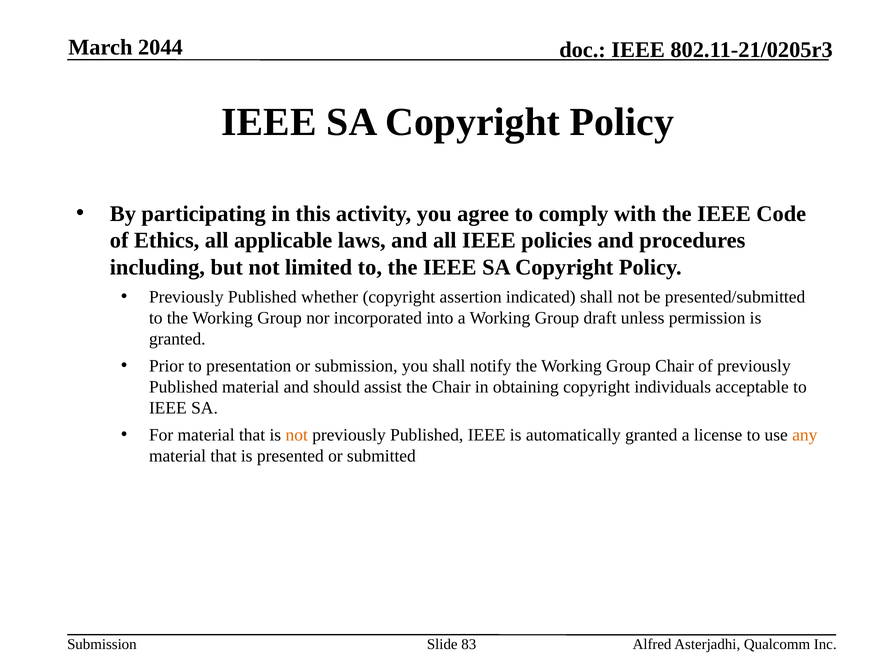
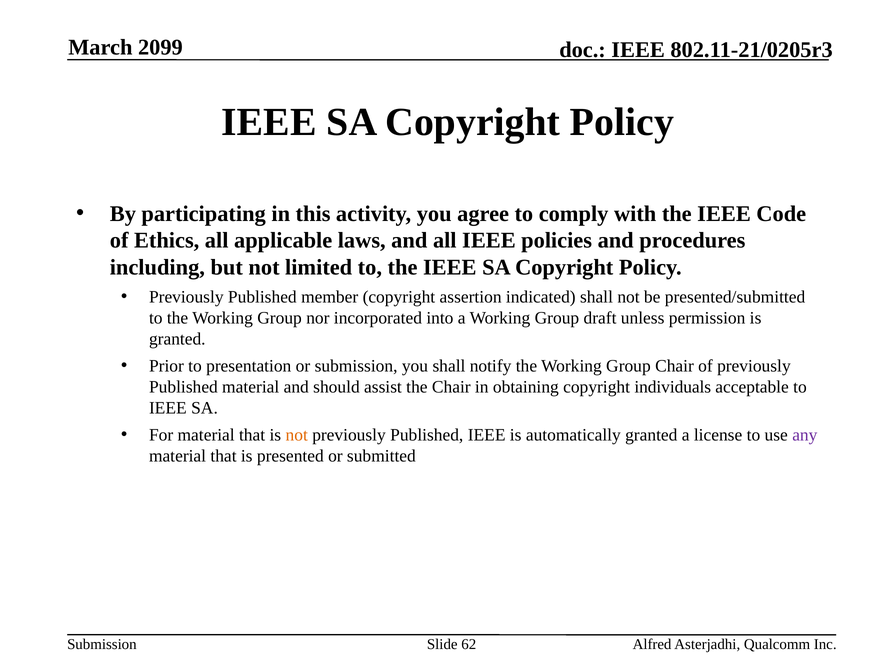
2044: 2044 -> 2099 (160, 47)
whether: whether -> member (330, 297)
any colour: orange -> purple (805, 435)
83: 83 -> 62 (469, 644)
